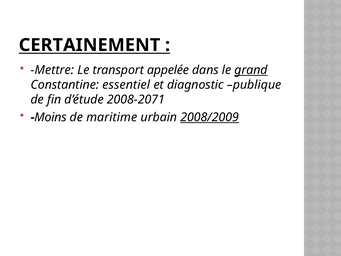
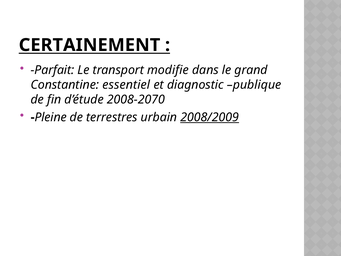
Mettre: Mettre -> Parfait (52, 70)
appelée: appelée -> modifie (168, 70)
grand underline: present -> none (251, 70)
2008-2071: 2008-2071 -> 2008-2070 (136, 99)
Moins: Moins -> Pleine (51, 117)
maritime: maritime -> terrestres (112, 117)
